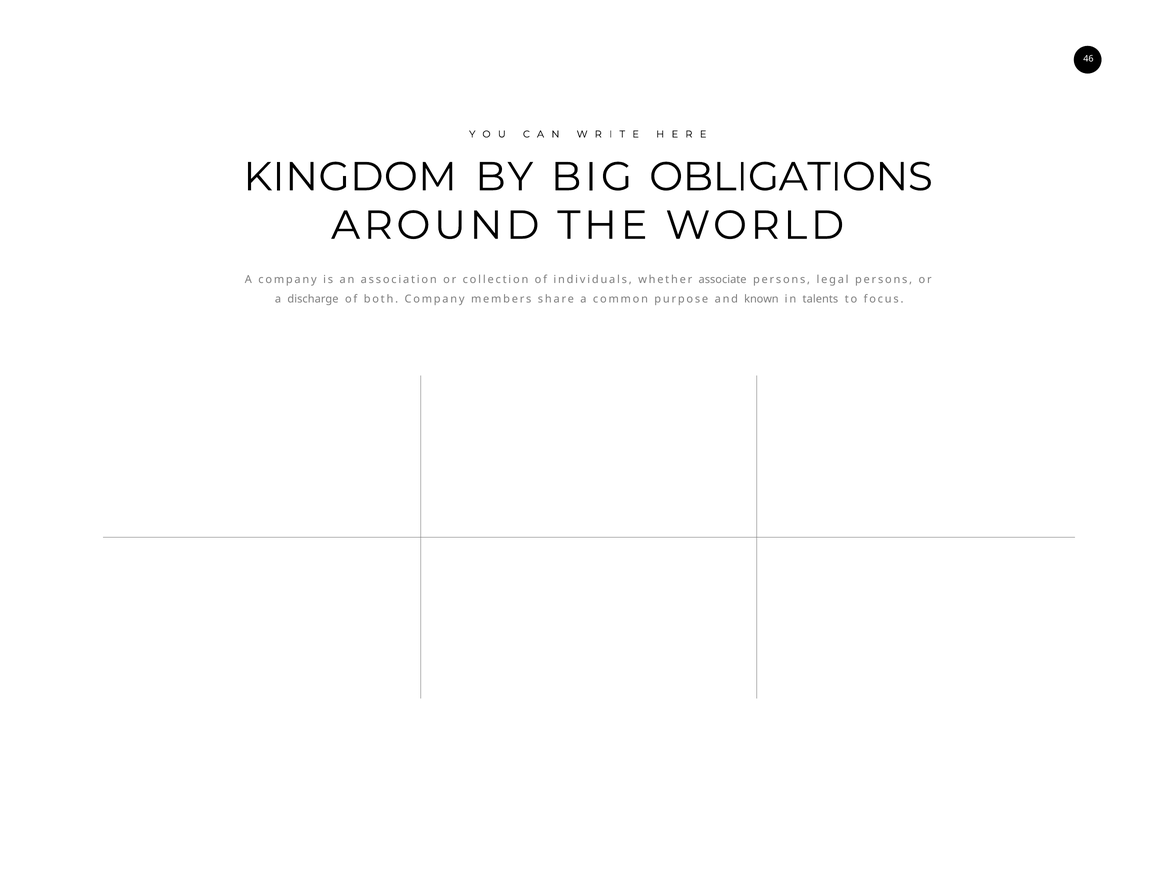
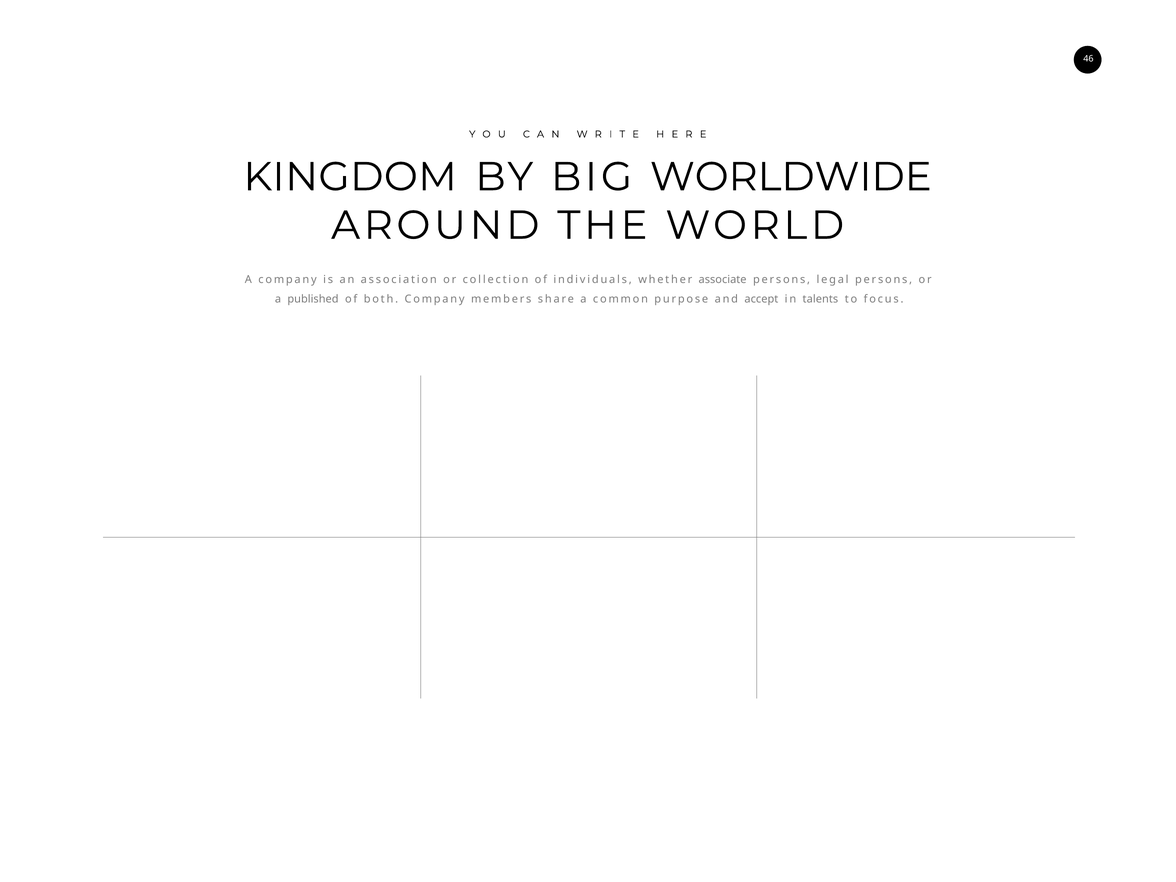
OBLIGATIONS: OBLIGATIONS -> WORLDWIDE (791, 177)
discharge: discharge -> published (313, 299)
known: known -> accept (761, 299)
